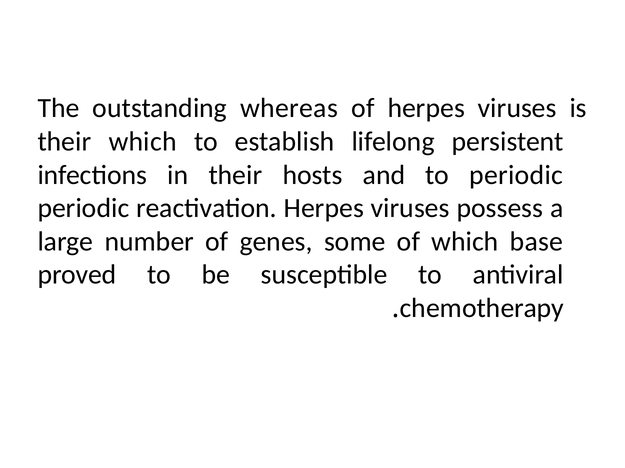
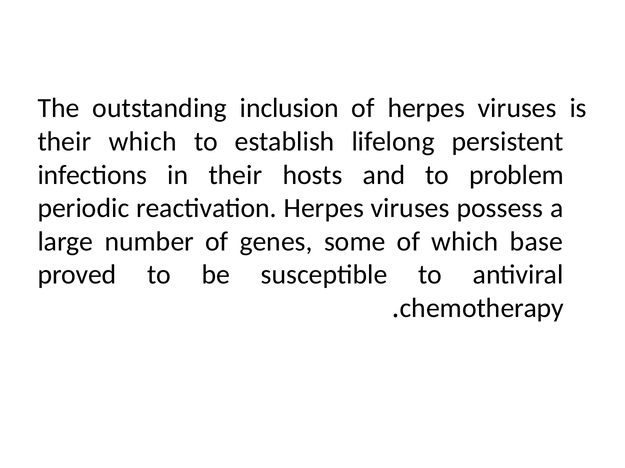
whereas: whereas -> inclusion (289, 108)
to periodic: periodic -> problem (516, 175)
